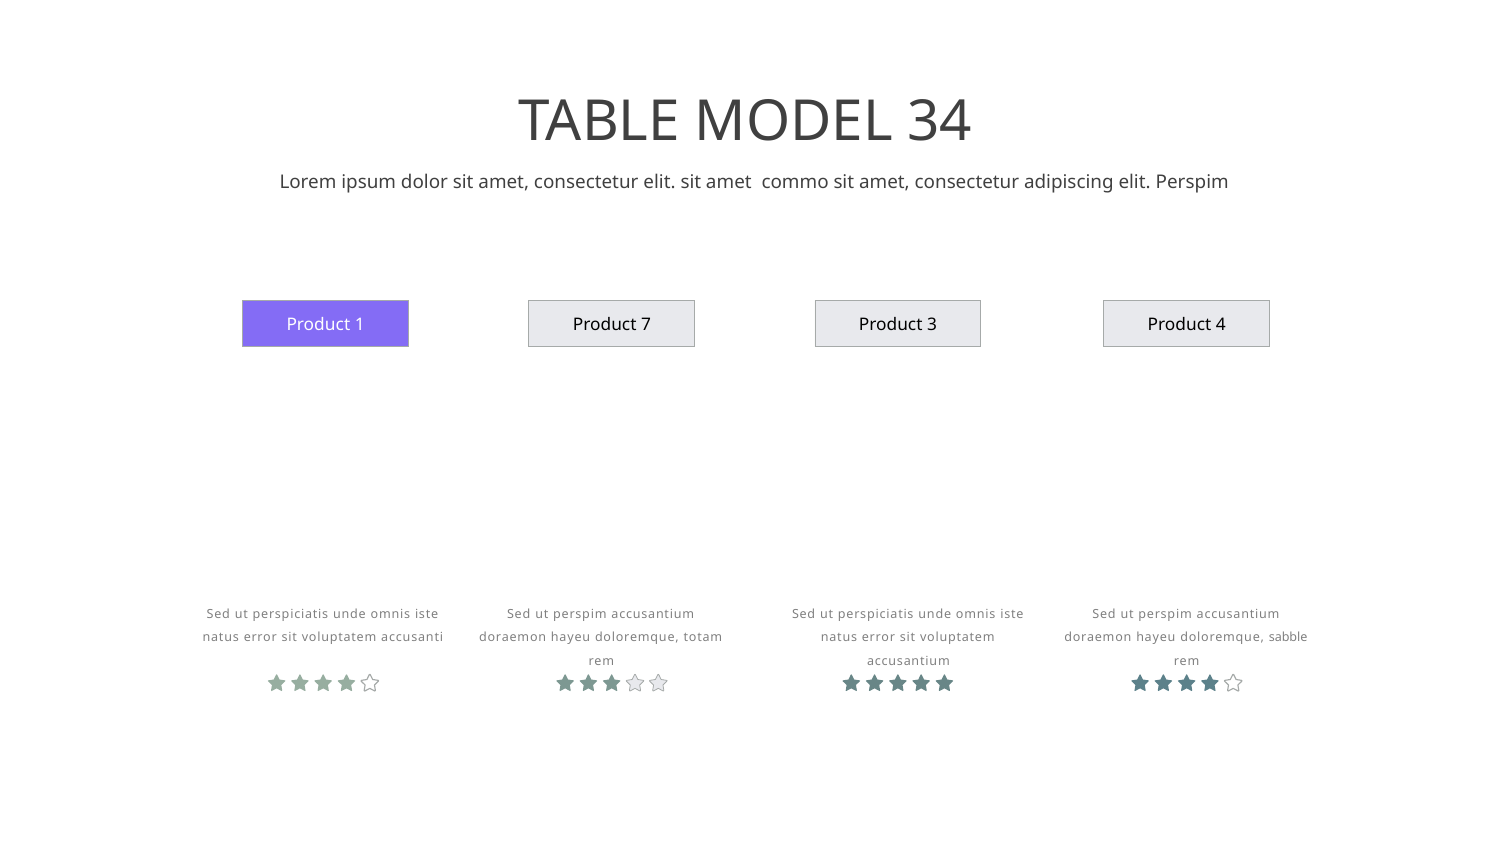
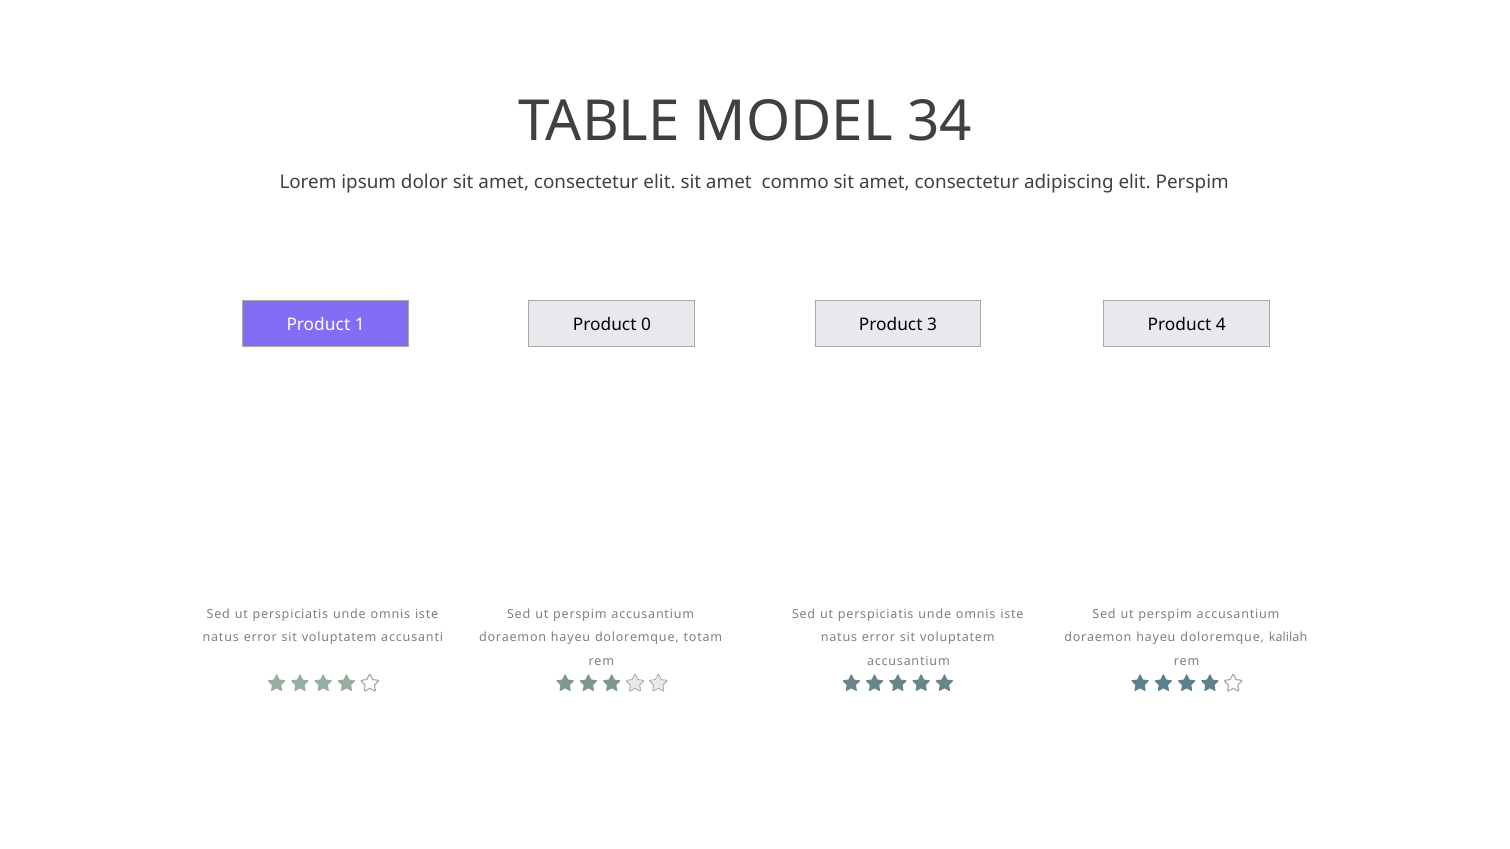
7: 7 -> 0 (646, 325)
sabble: sabble -> kalilah (1288, 638)
